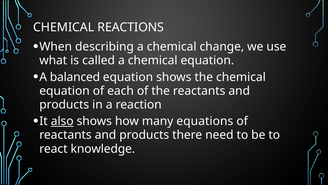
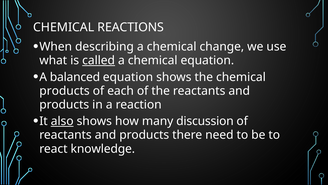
called underline: none -> present (99, 60)
equation: equation -> products (64, 91)
equations: equations -> discussion (205, 121)
